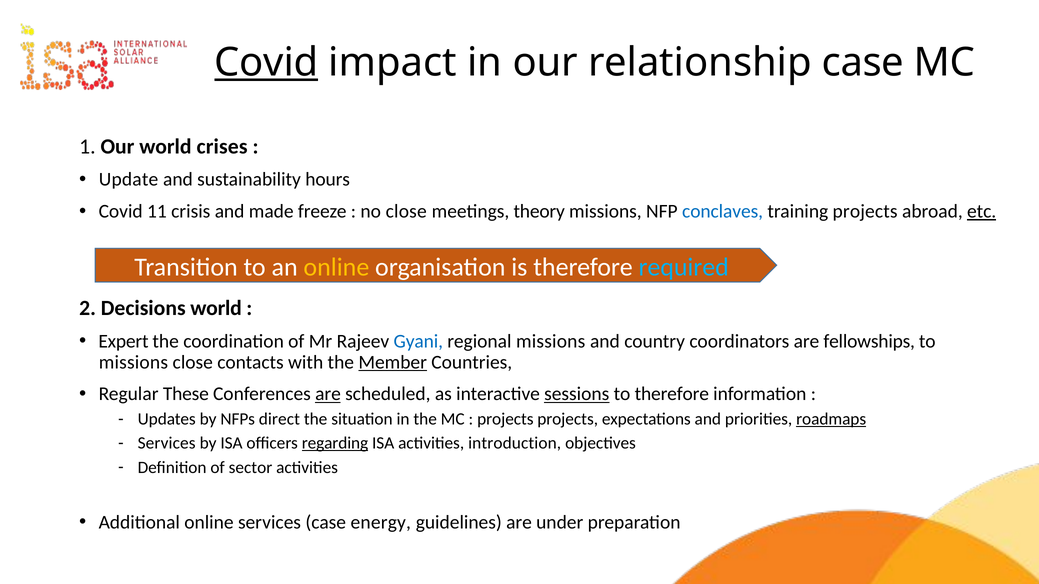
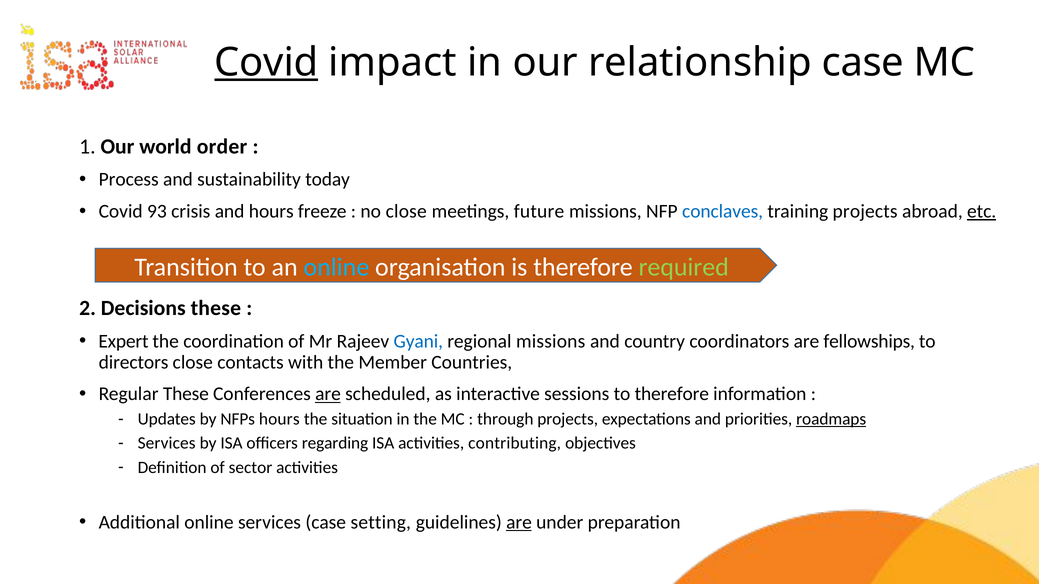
crises: crises -> order (222, 147)
Update: Update -> Process (129, 180)
hours: hours -> today (328, 180)
11: 11 -> 93 (157, 212)
and made: made -> hours (271, 212)
theory: theory -> future (539, 212)
online colour: yellow -> light blue (336, 267)
required colour: light blue -> light green (684, 267)
Decisions world: world -> these (216, 308)
missions: missions -> directors (134, 362)
Member underline: present -> none (393, 362)
sessions underline: present -> none (577, 394)
NFPs direct: direct -> hours (279, 420)
projects: projects -> through (505, 420)
regarding underline: present -> none (335, 444)
introduction: introduction -> contributing (515, 444)
energy: energy -> setting (381, 522)
are underline: none -> present (519, 522)
